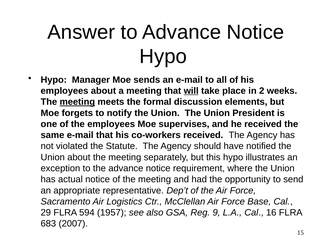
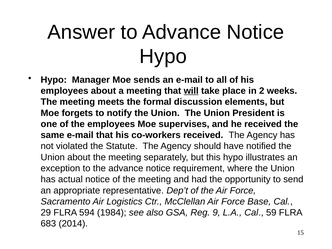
meeting underline: present -> none (77, 102)
1957: 1957 -> 1984 (112, 213)
16: 16 -> 59 (271, 213)
2007: 2007 -> 2014 (73, 224)
